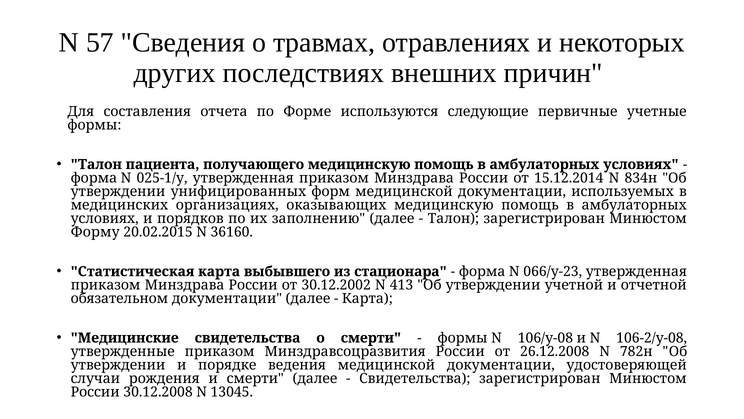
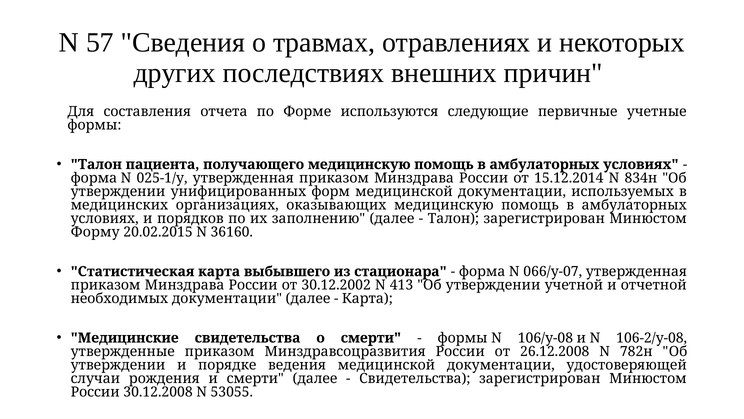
066/у-23: 066/у-23 -> 066/у-07 (553, 271)
обязательном: обязательном -> необходимых (119, 298)
13045: 13045 -> 53055 (232, 392)
